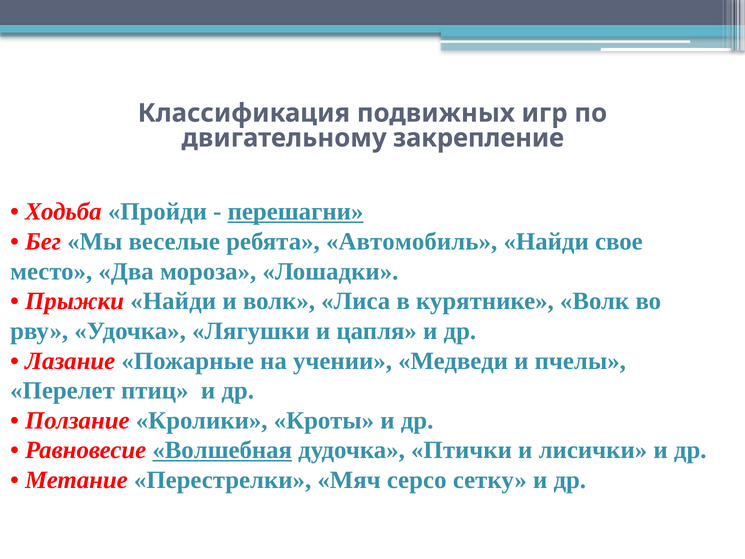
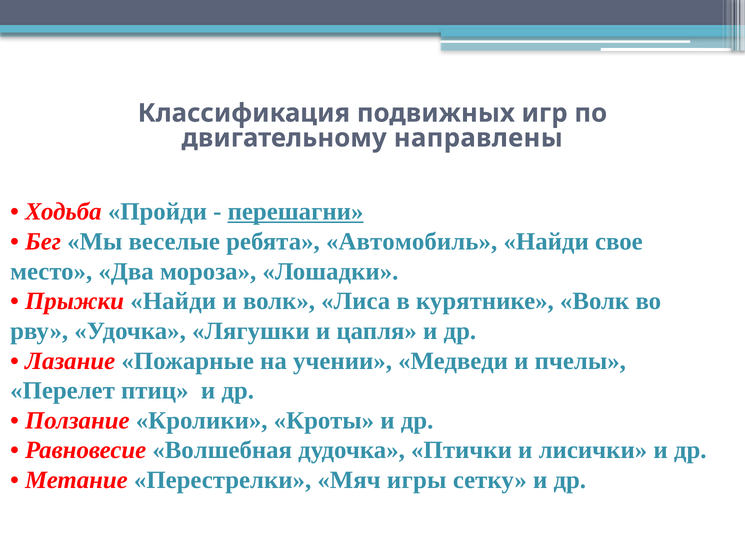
закрепление: закрепление -> направлены (478, 138)
Волшебная underline: present -> none (222, 450)
серсо: серсо -> игры (417, 480)
